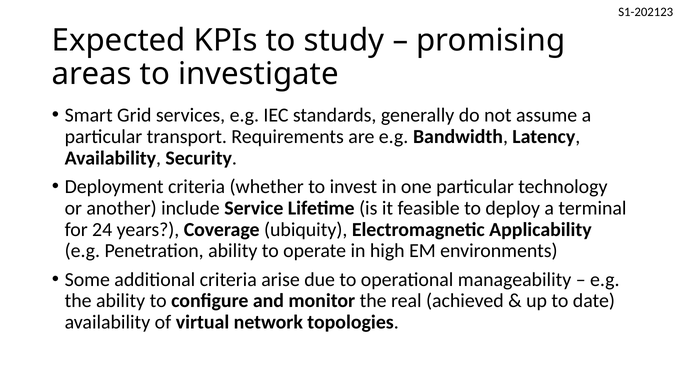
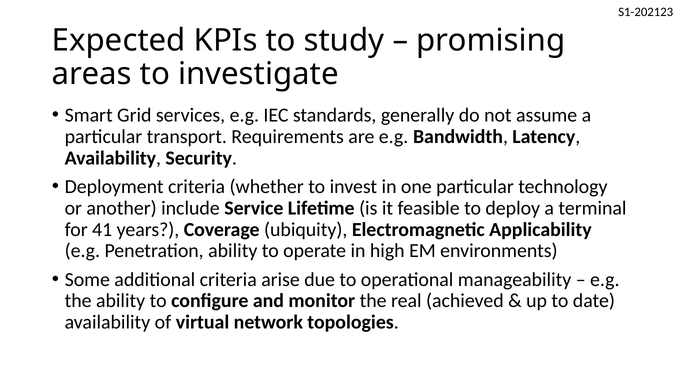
24: 24 -> 41 (102, 230)
